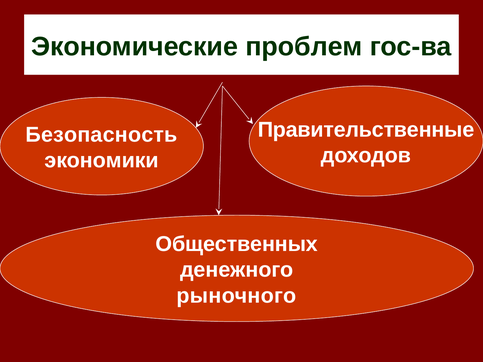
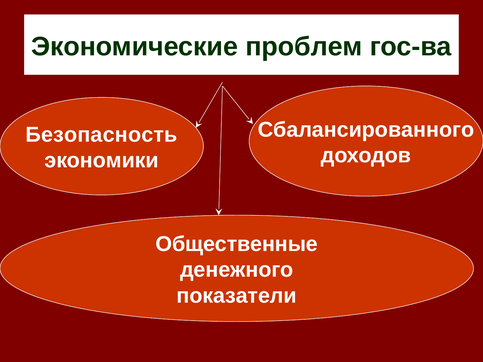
Правительственные: Правительственные -> Сбалансированного (366, 130)
Общественных: Общественных -> Общественные (237, 244)
рыночного: рыночного -> показатели (237, 296)
